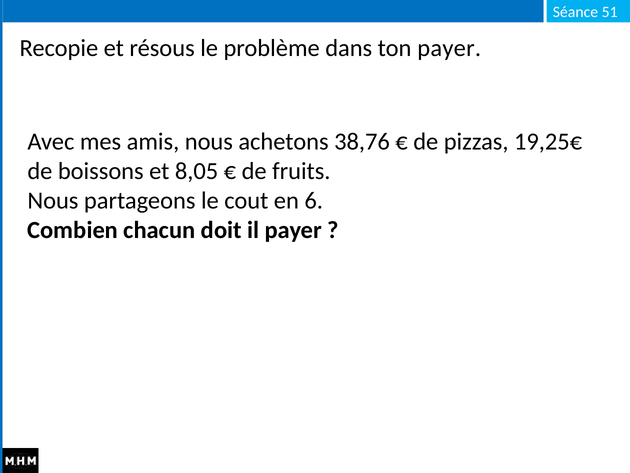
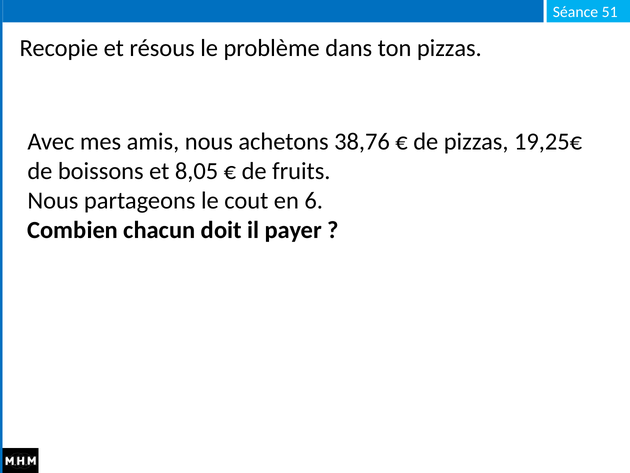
ton payer: payer -> pizzas (449, 48)
